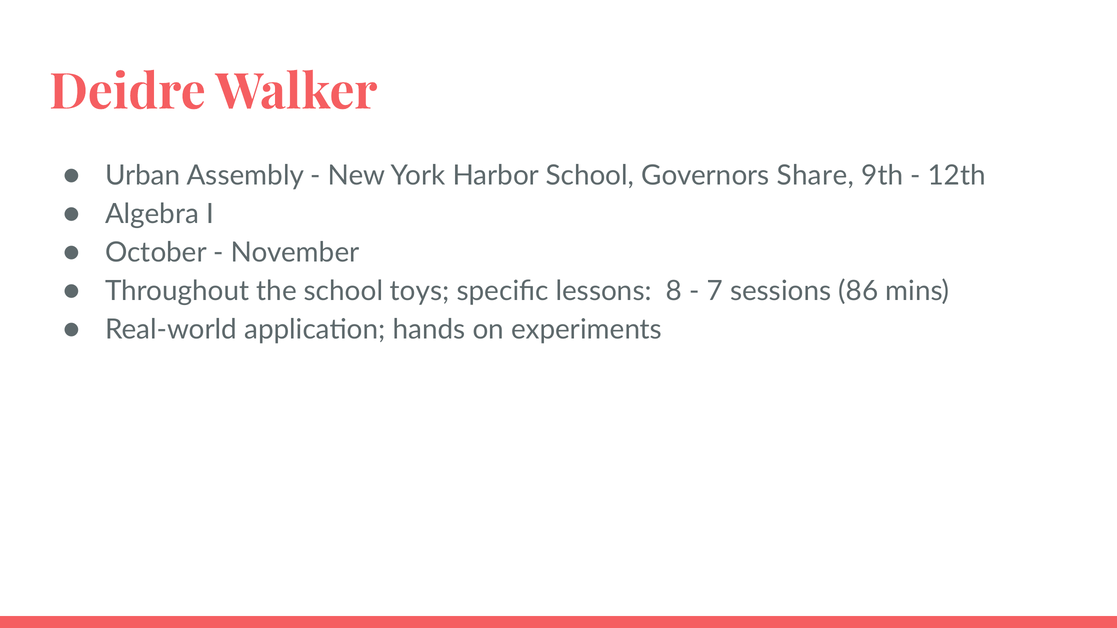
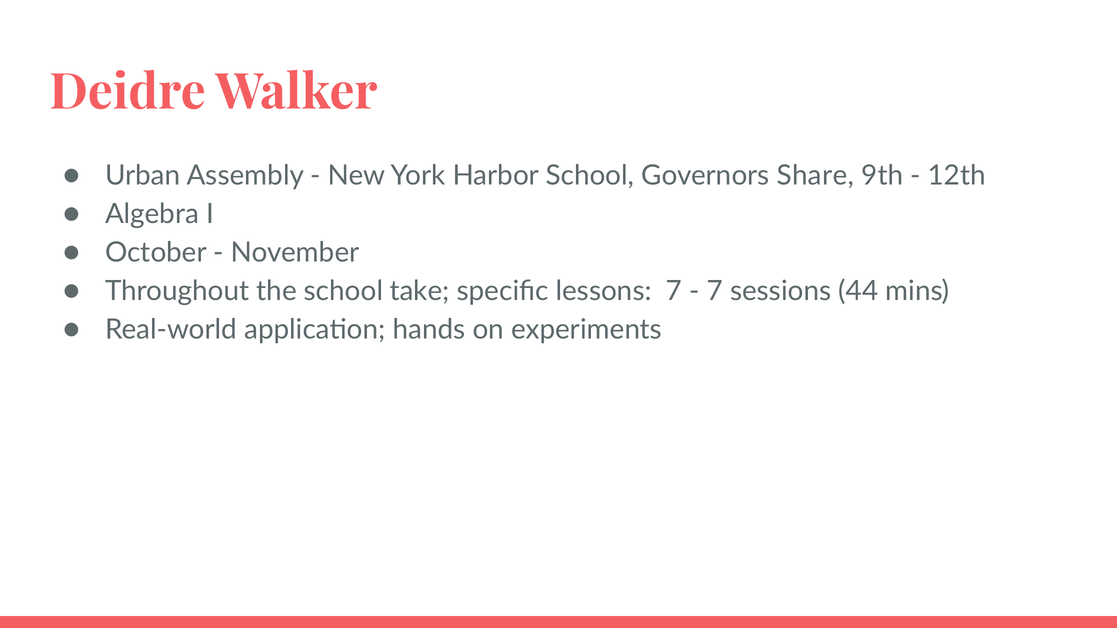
toys: toys -> take (420, 291)
lessons 8: 8 -> 7 (674, 291)
86: 86 -> 44 (858, 291)
